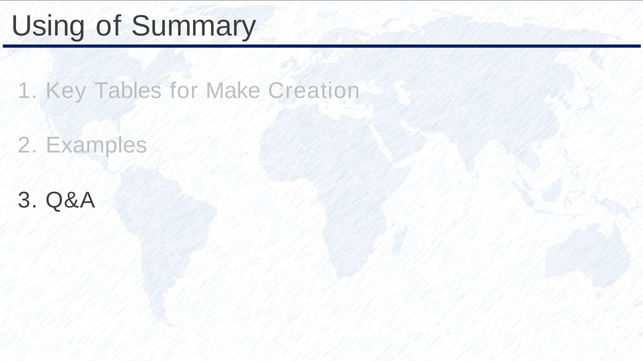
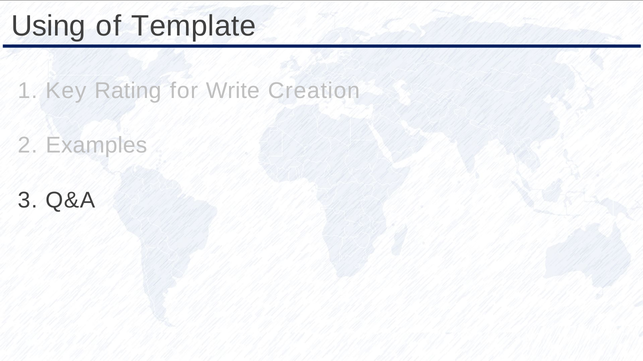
Summary: Summary -> Template (194, 26)
Tables: Tables -> Rating (128, 91)
Make: Make -> Write (233, 91)
